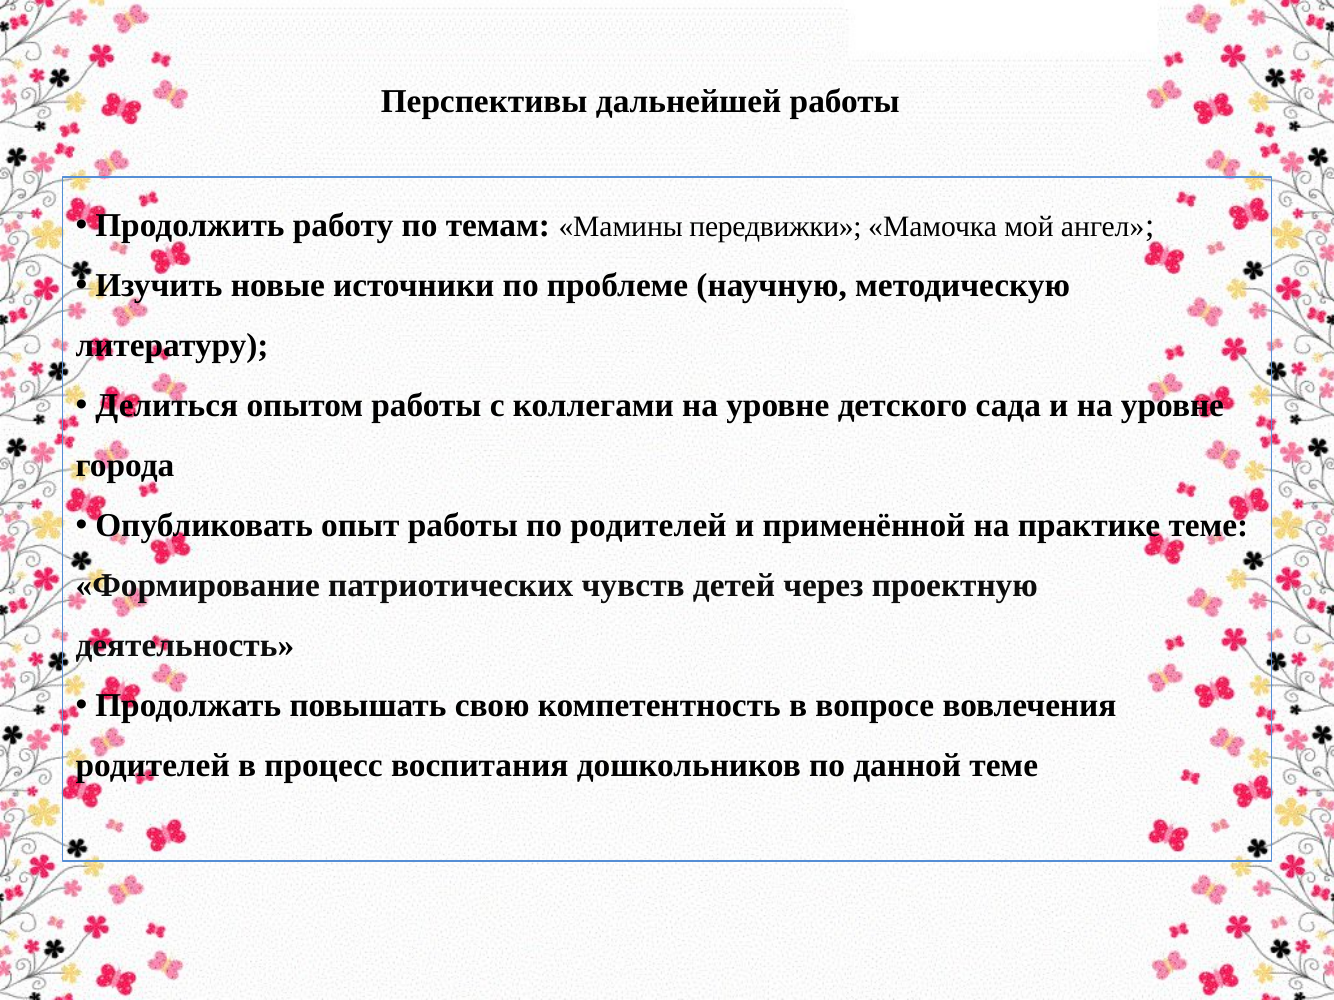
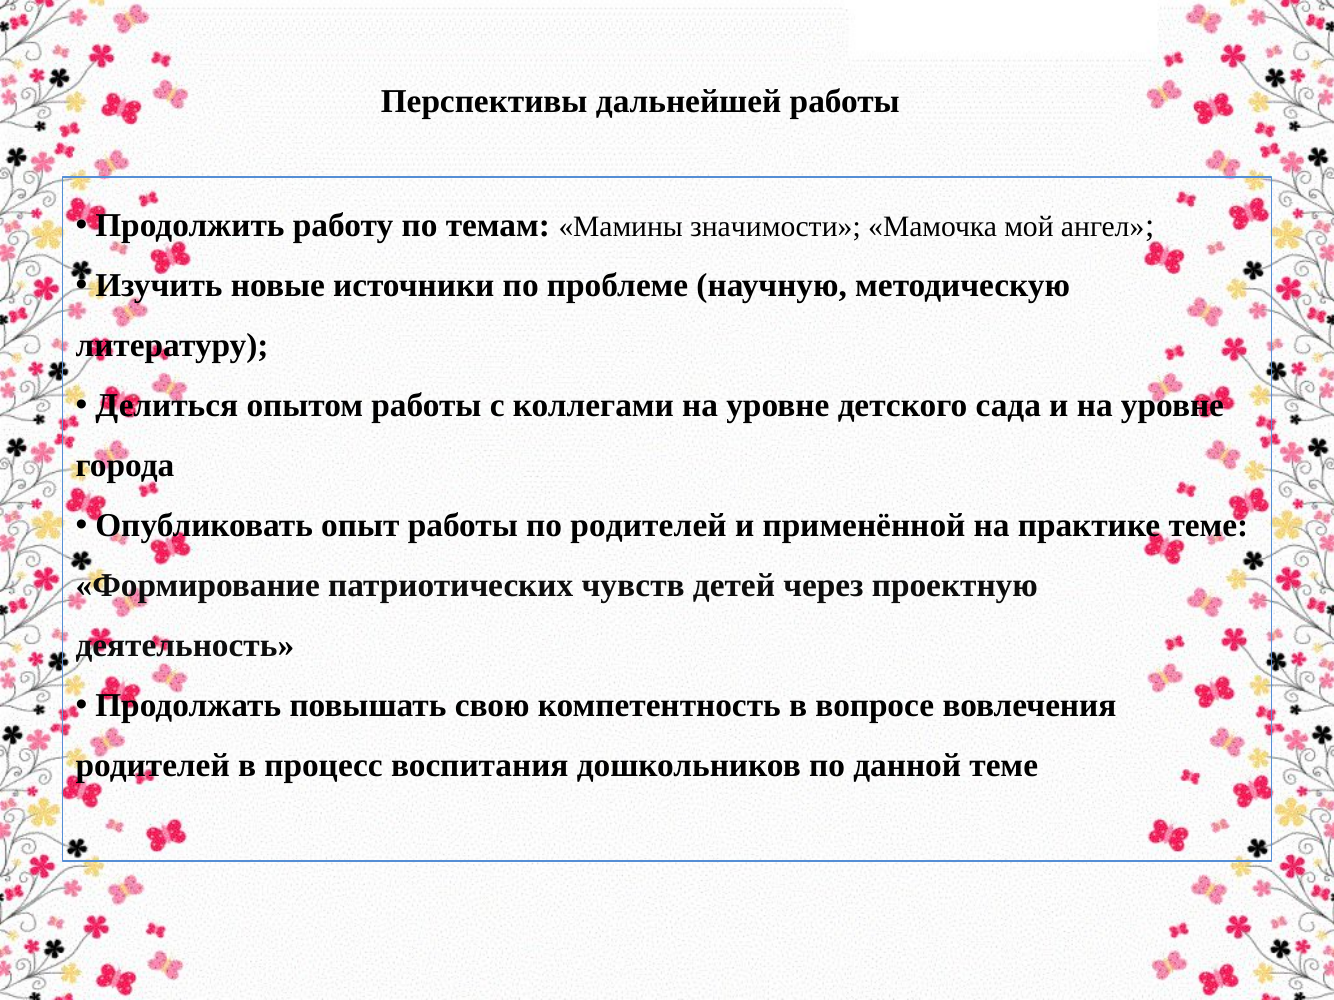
передвижки: передвижки -> значимости (775, 227)
